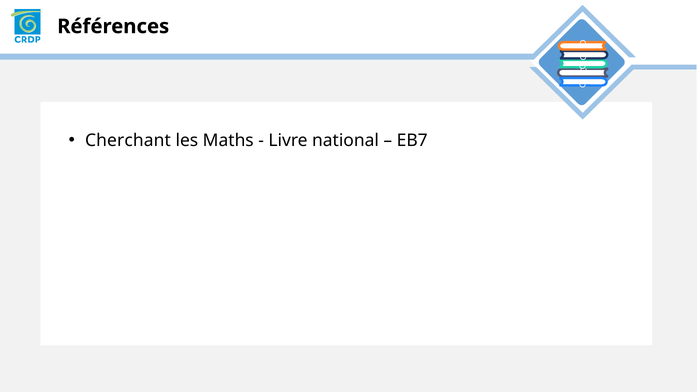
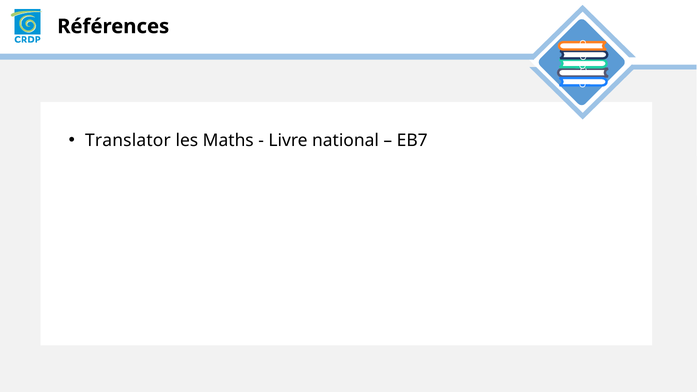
Cherchant: Cherchant -> Translator (128, 140)
